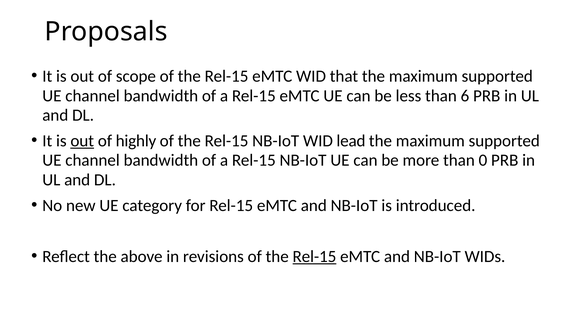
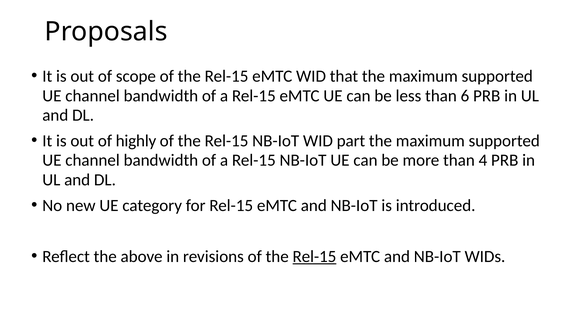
out underline: present -> none (82, 141)
lead: lead -> part (351, 141)
0: 0 -> 4 (483, 160)
